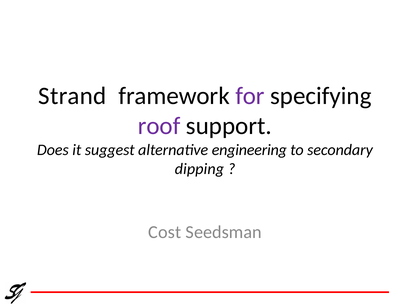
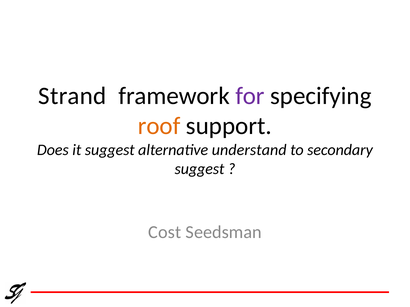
roof colour: purple -> orange (159, 126)
engineering: engineering -> understand (249, 150)
dipping: dipping -> suggest (200, 169)
